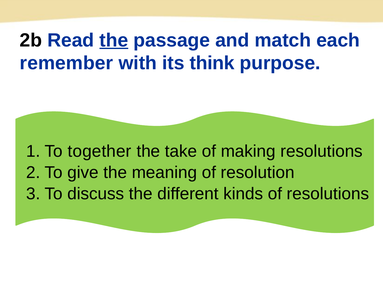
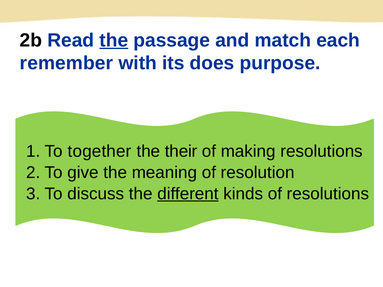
think: think -> does (212, 63)
take: take -> their (181, 151)
different underline: none -> present (188, 194)
